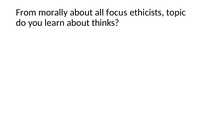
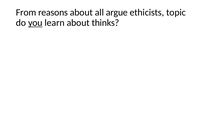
morally: morally -> reasons (53, 12)
focus: focus -> argue (117, 12)
you underline: none -> present (35, 23)
